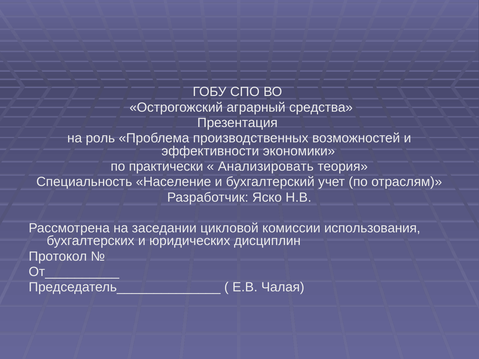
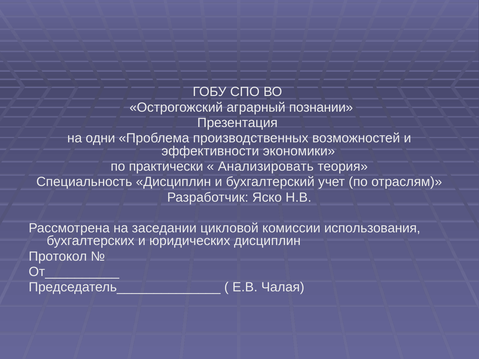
средства: средства -> познании (321, 107)
роль: роль -> одни (100, 138)
Специальность Население: Население -> Дисциплин (174, 182)
